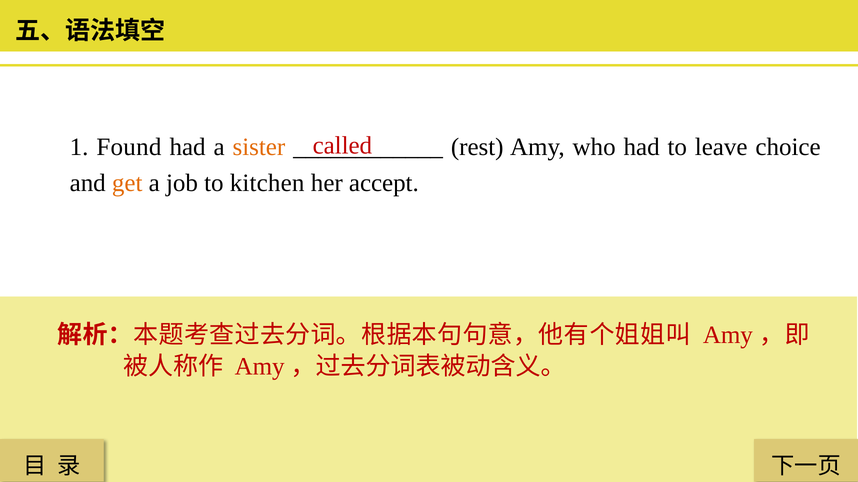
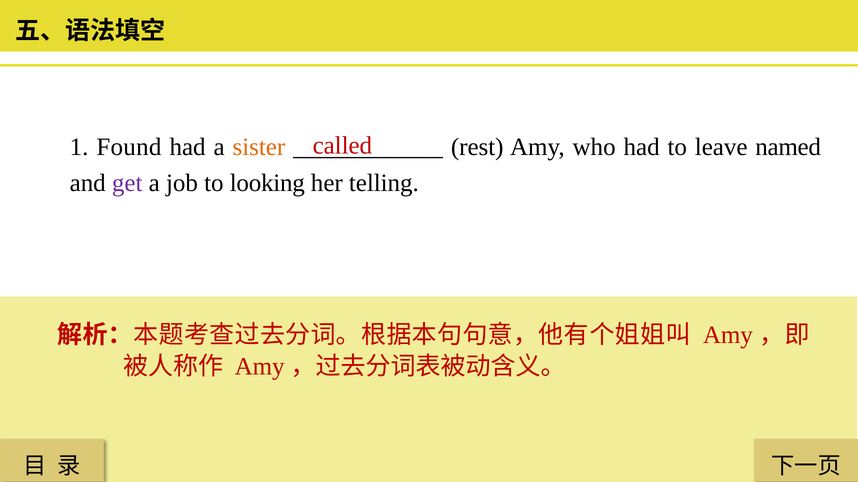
choice: choice -> named (788, 147)
get colour: orange -> purple (127, 183)
kitchen: kitchen -> looking (267, 183)
accept: accept -> telling (384, 183)
